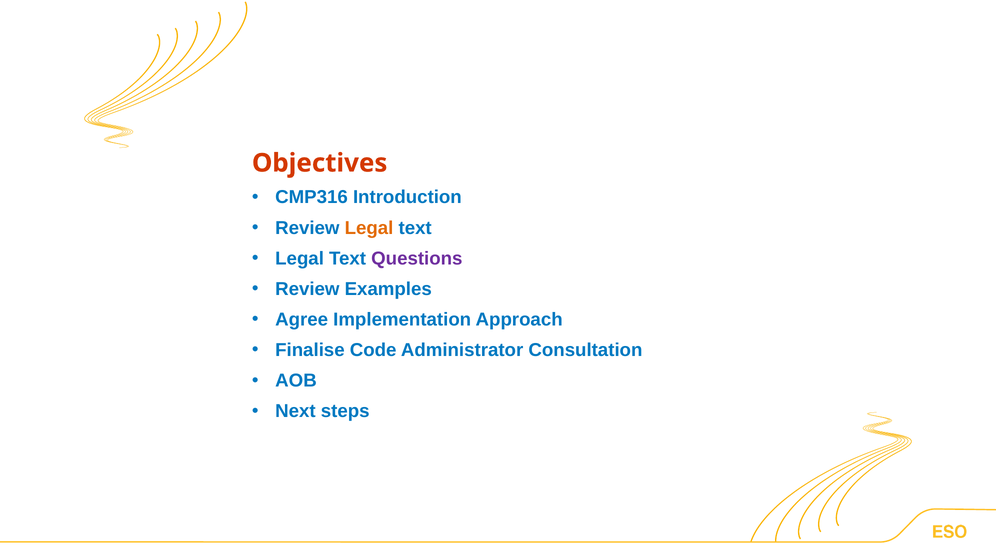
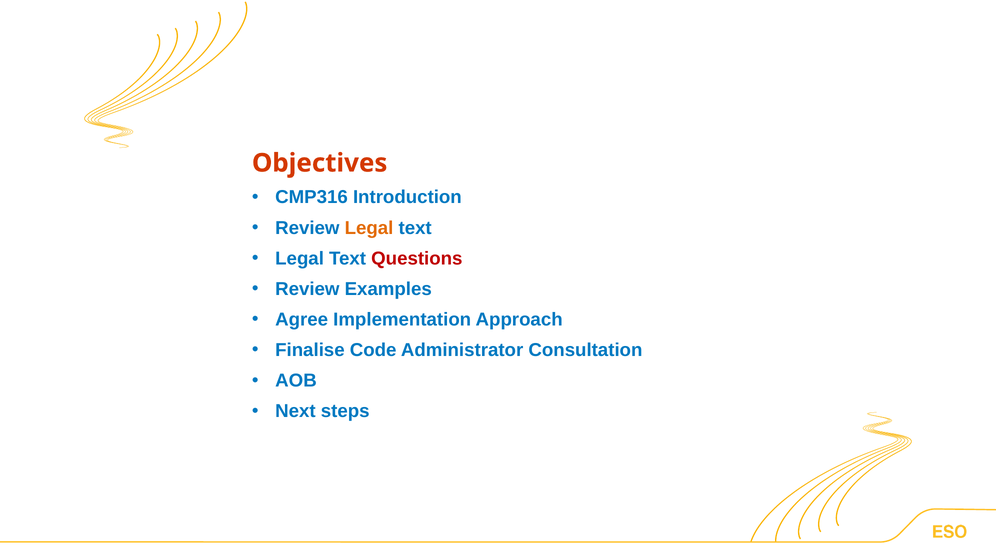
Questions colour: purple -> red (417, 259)
